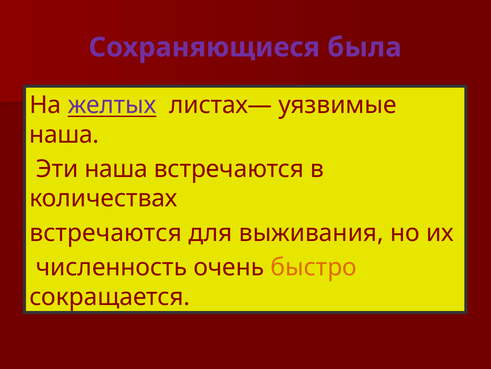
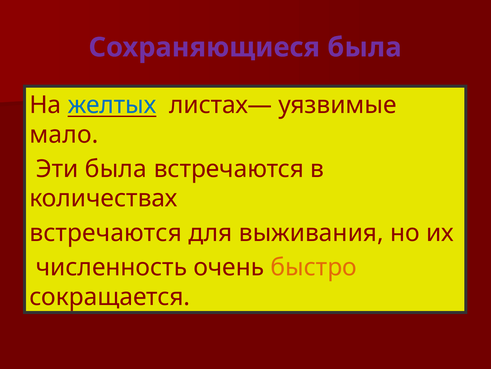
желтых colour: purple -> blue (112, 105)
наша: наша -> мало (64, 134)
Эти наша: наша -> была (116, 169)
